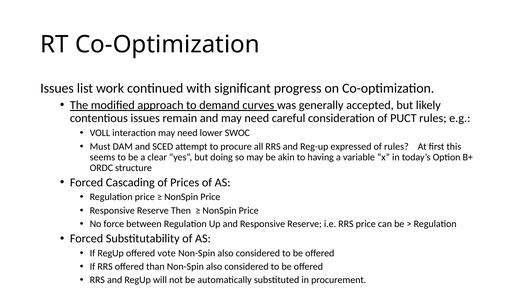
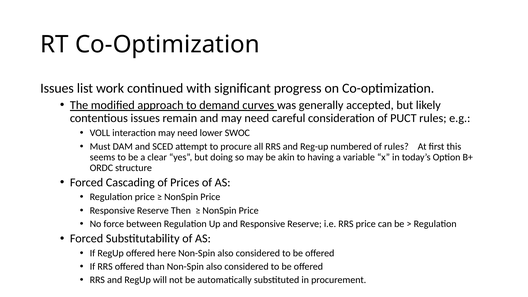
expressed: expressed -> numbered (351, 146)
vote: vote -> here (167, 253)
